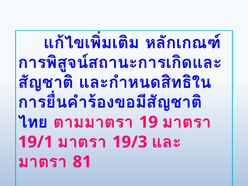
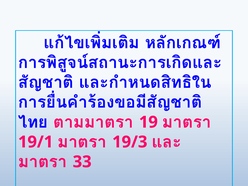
81: 81 -> 33 (82, 162)
